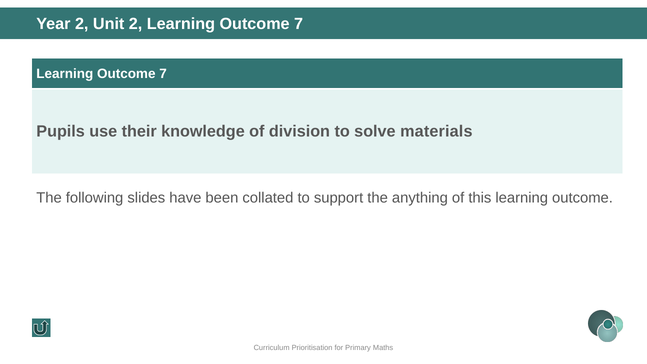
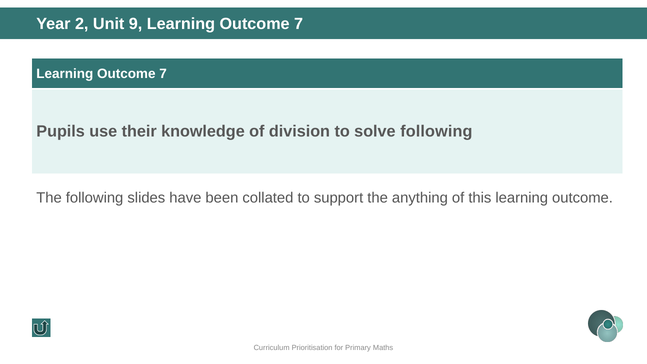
Unit 2: 2 -> 9 (136, 24)
solve materials: materials -> following (436, 132)
